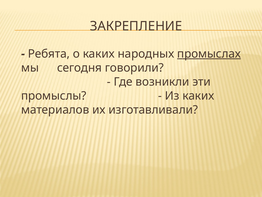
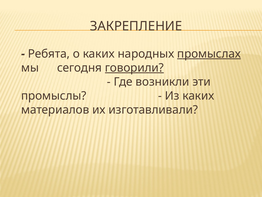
говорили underline: none -> present (134, 68)
